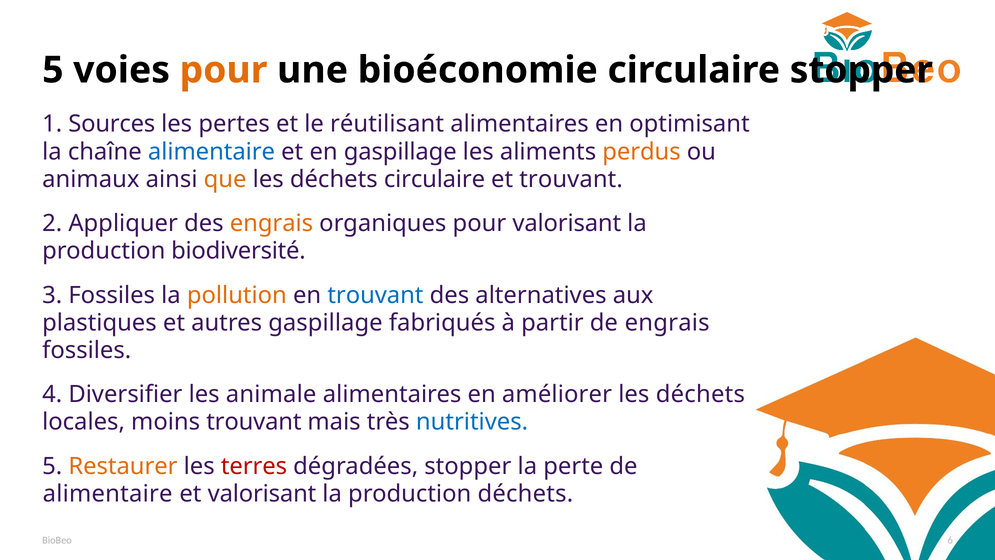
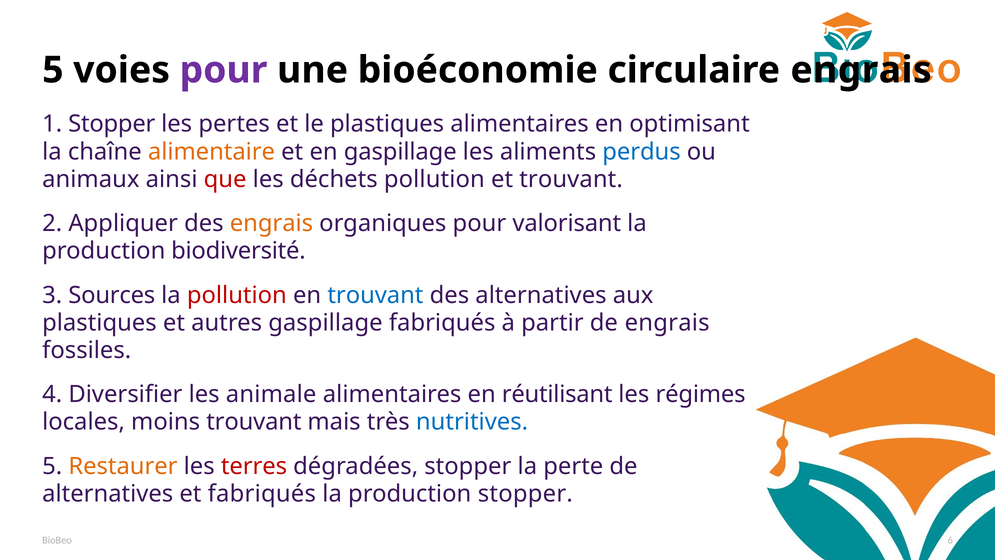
pour colour: orange -> purple (224, 70)
circulaire stopper: stopper -> engrais (861, 70)
1 Sources: Sources -> Stopper (112, 124)
le réutilisant: réutilisant -> plastiques (387, 124)
alimentaire colour: blue -> orange (212, 152)
perdus colour: orange -> blue (641, 152)
que colour: orange -> red (225, 179)
déchets circulaire: circulaire -> pollution (434, 179)
3 Fossiles: Fossiles -> Sources (112, 295)
pollution colour: orange -> red (237, 295)
améliorer: améliorer -> réutilisant (557, 394)
déchets: déchets -> régimes (701, 394)
alimentaire: alimentaire -> alternatives (108, 494)
et valorisant: valorisant -> fabriqués (262, 494)
production déchets: déchets -> stopper (525, 494)
